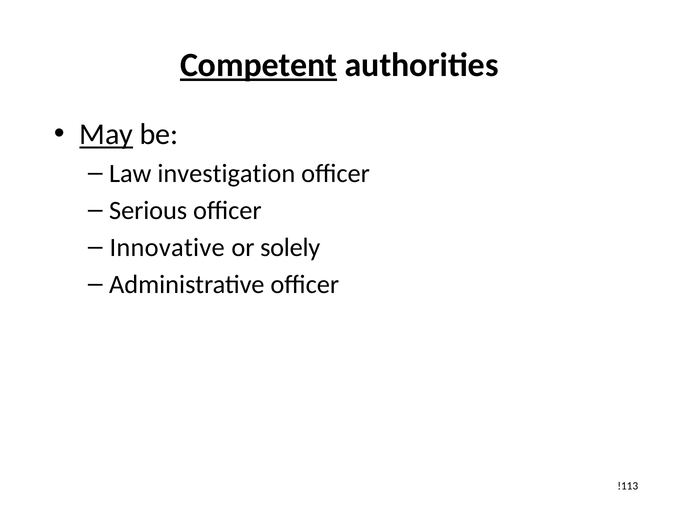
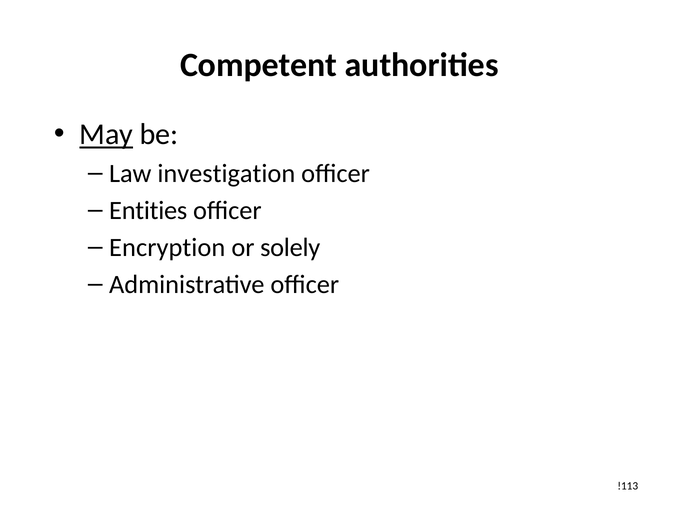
Competent underline: present -> none (259, 65)
Serious: Serious -> Entities (148, 211)
Innovative: Innovative -> Encryption (167, 248)
